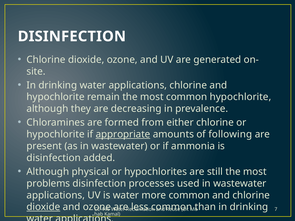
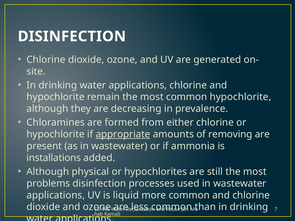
following: following -> removing (230, 134)
disinfection: disinfection -> installations (54, 158)
is water: water -> liquid (126, 195)
dioxide underline: present -> none (43, 207)
